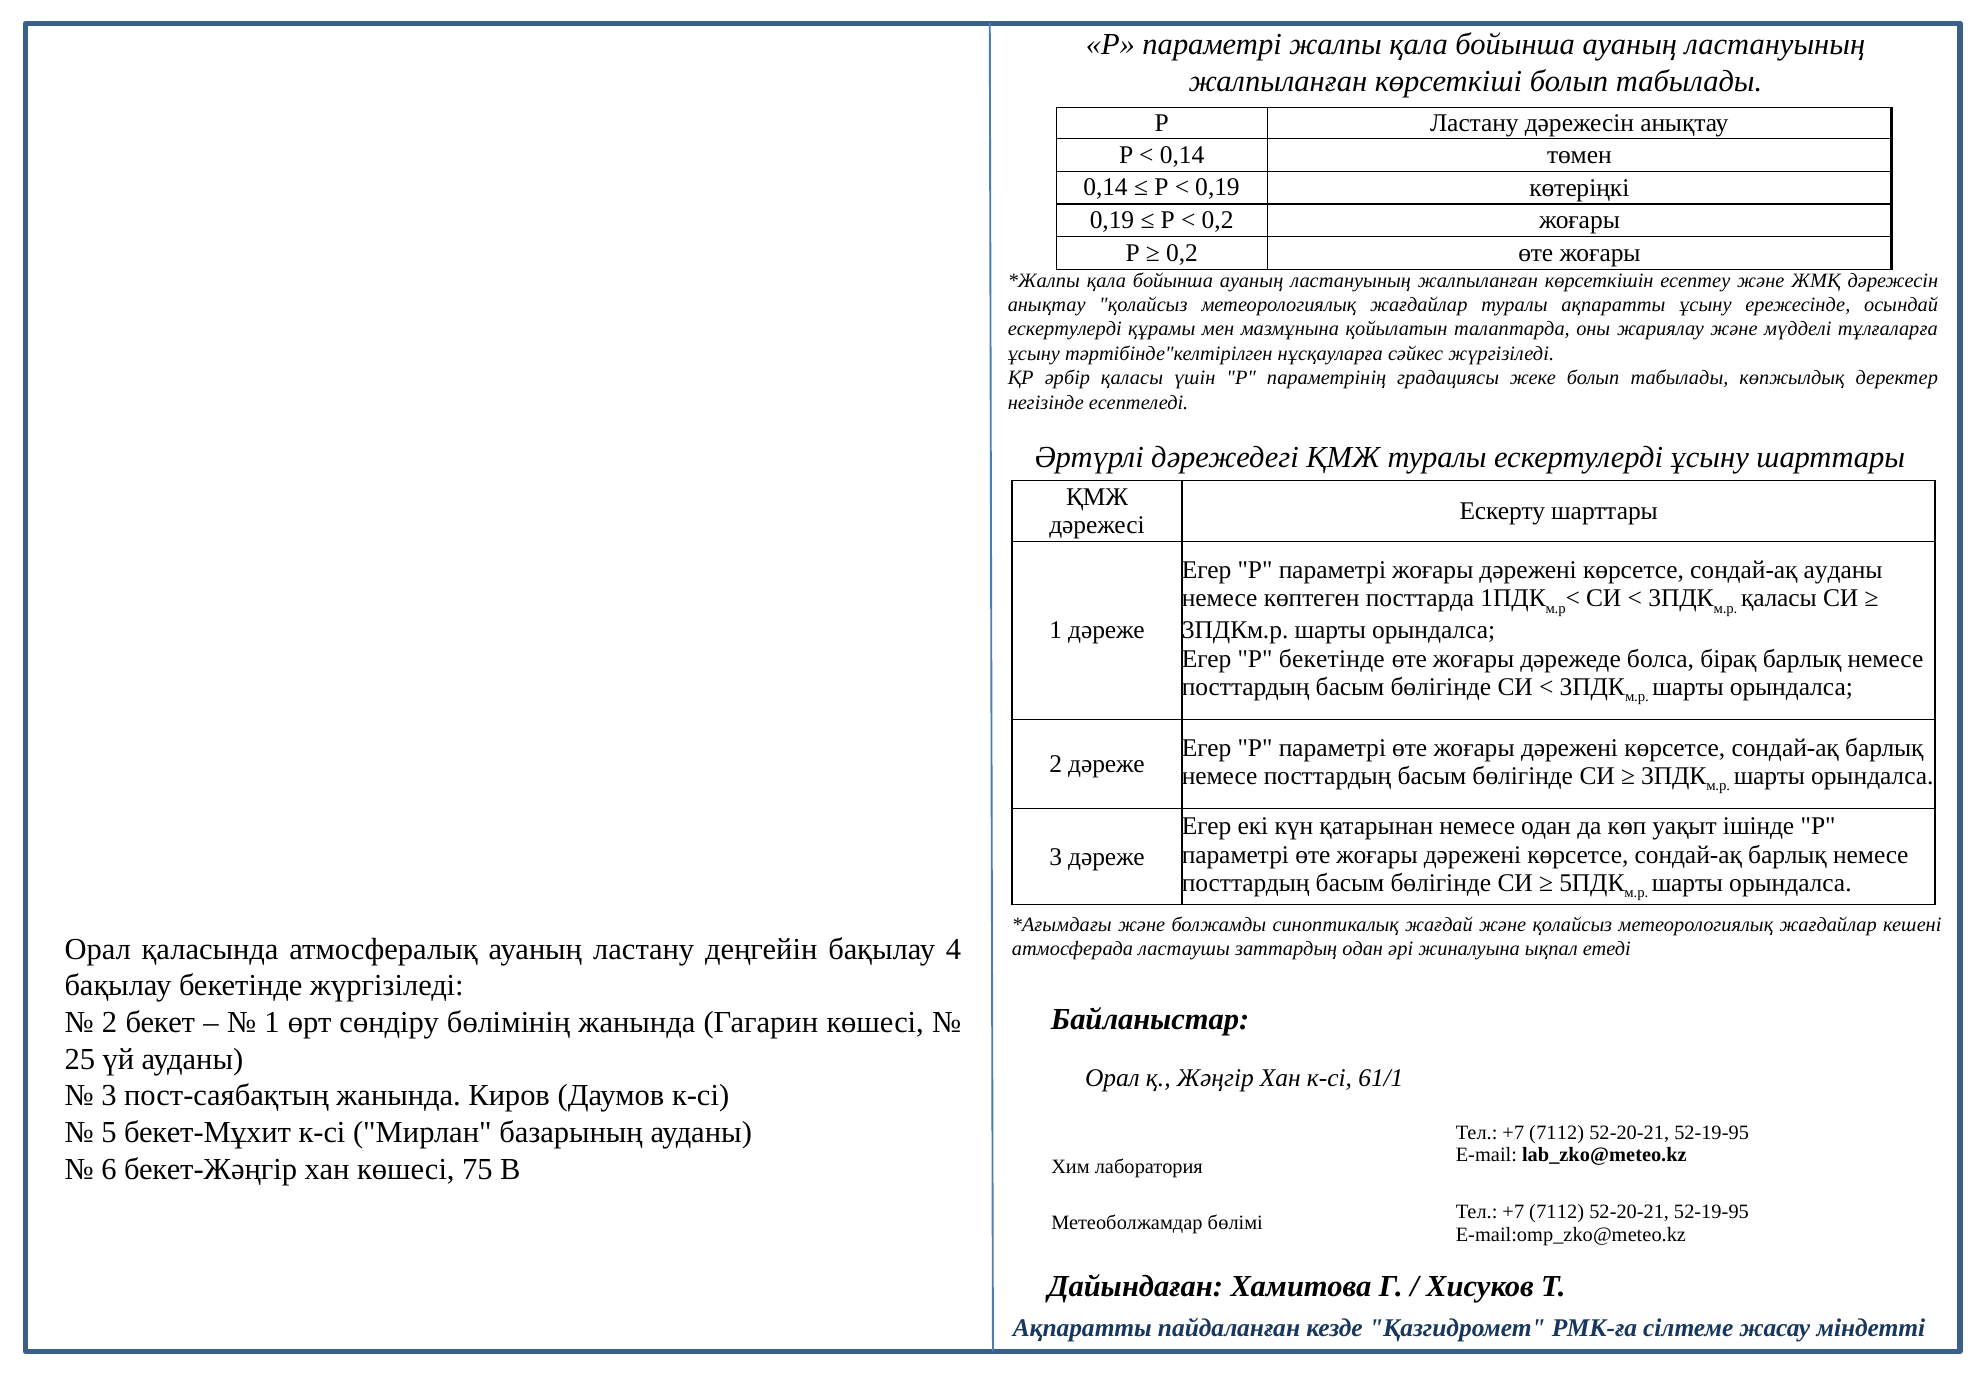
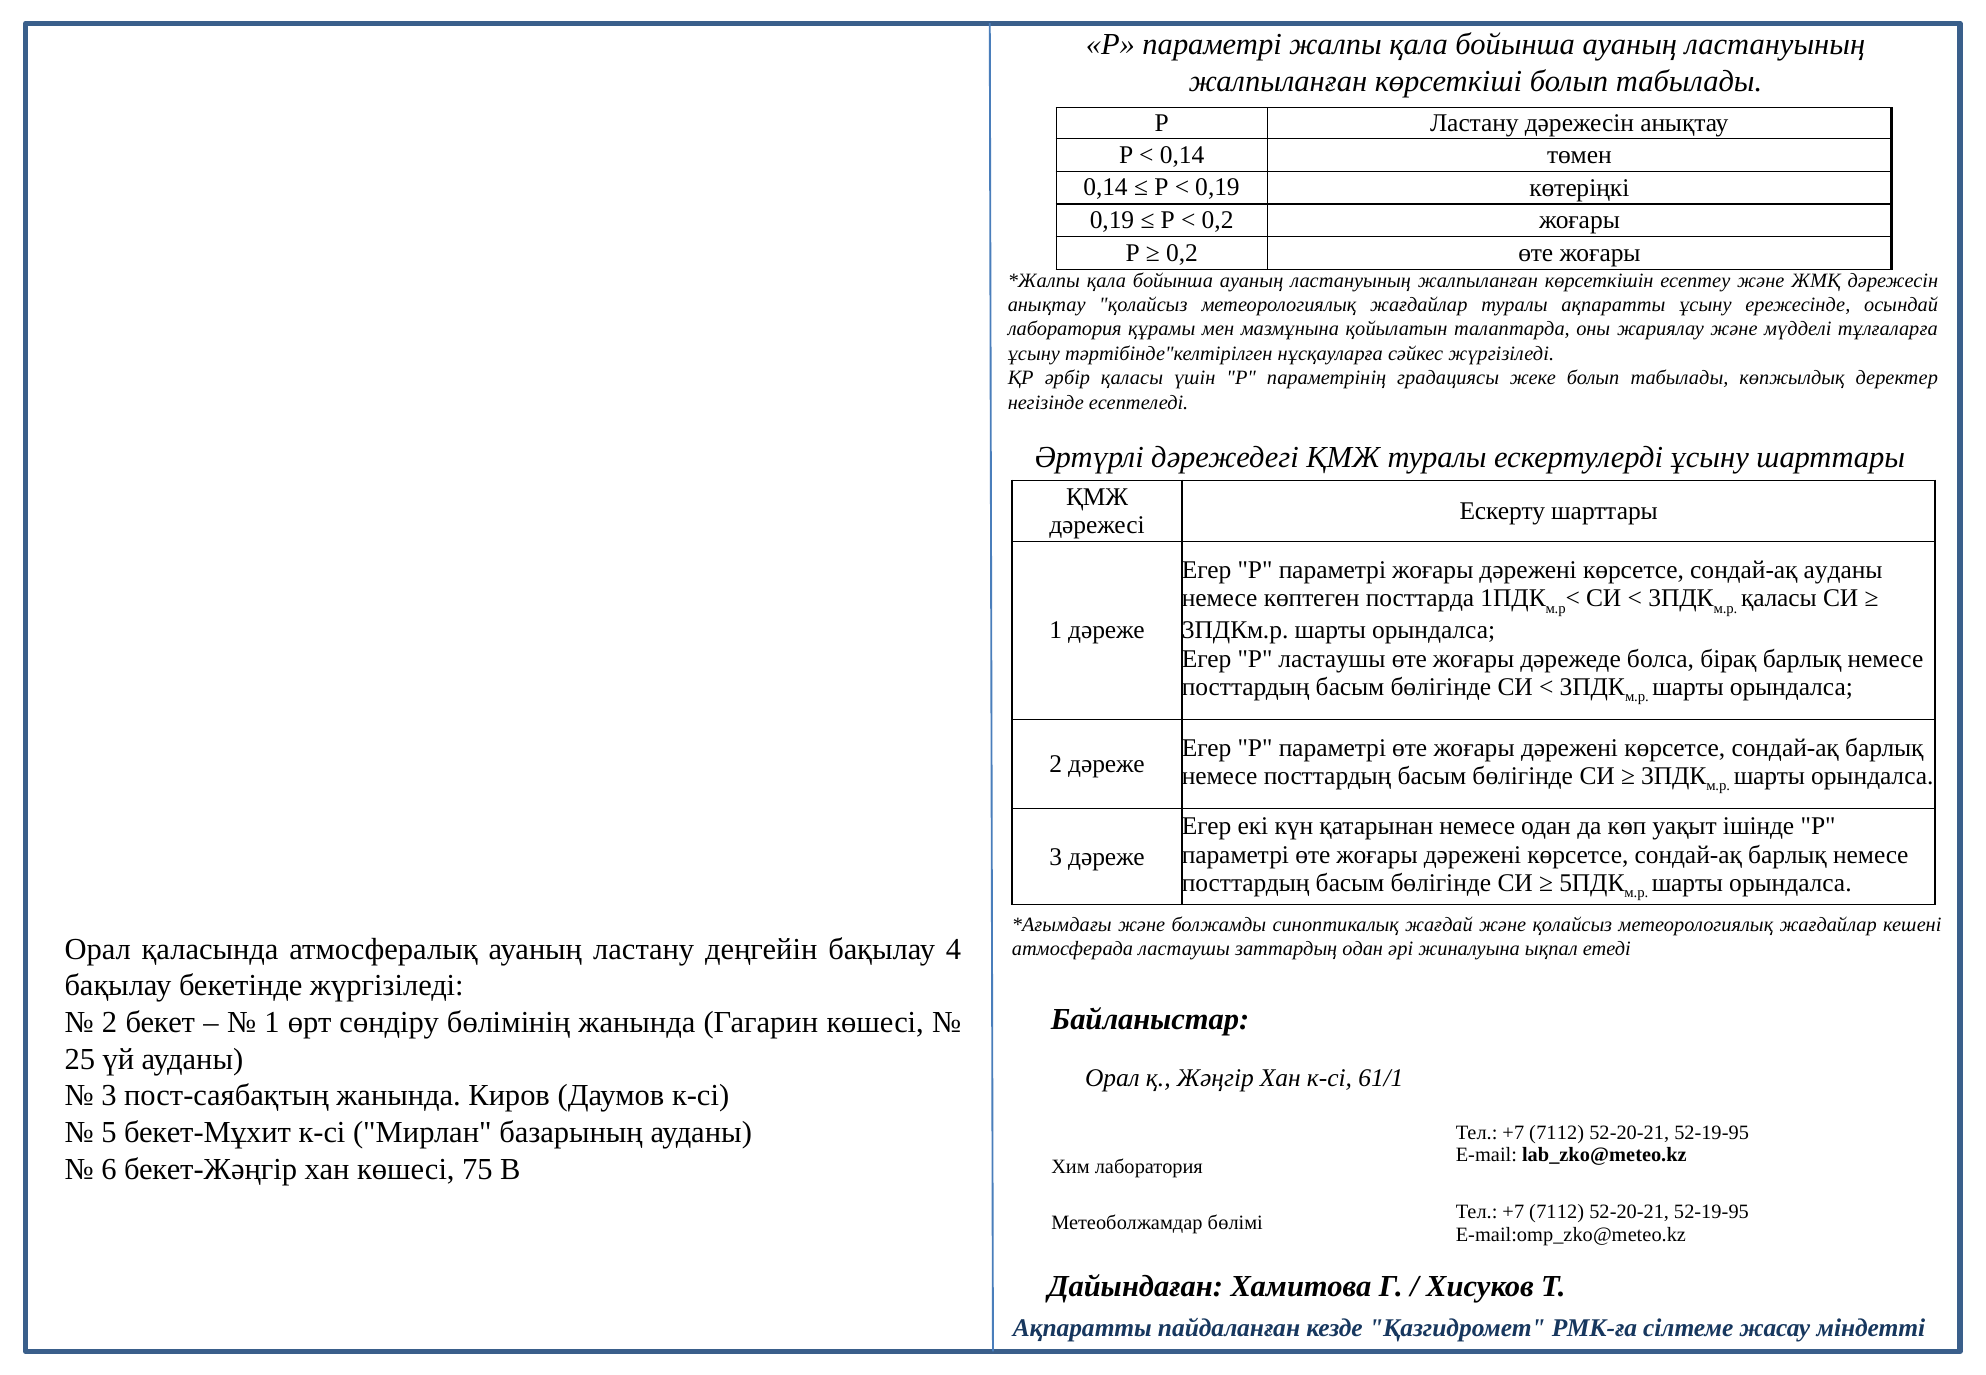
ескертулерді: ескертулерді -> лаборатория (1065, 329)
P бекетінде: бекетінде -> ластаушы (1332, 659)
